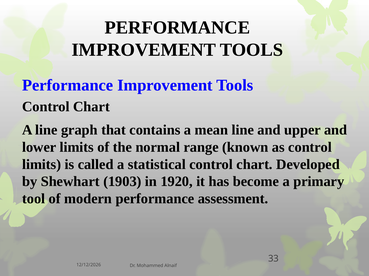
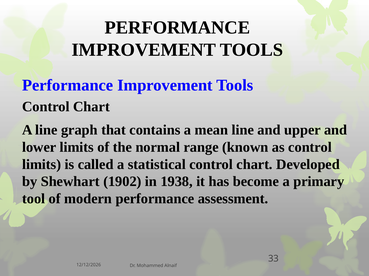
1903: 1903 -> 1902 (122, 182)
1920: 1920 -> 1938 (177, 182)
